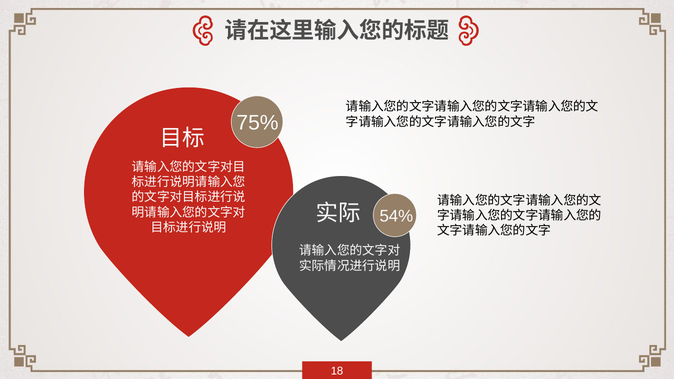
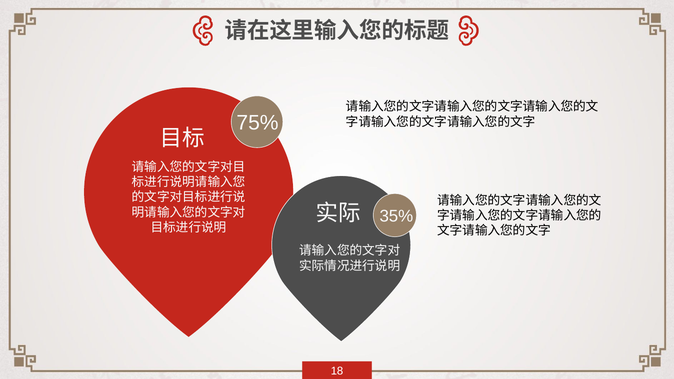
54%: 54% -> 35% (396, 216)
